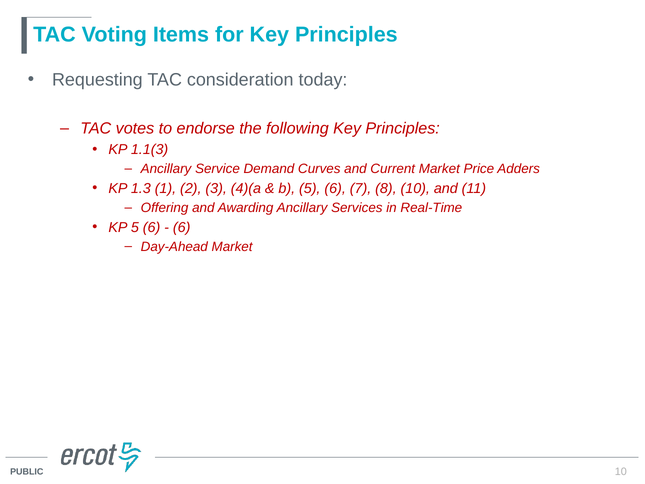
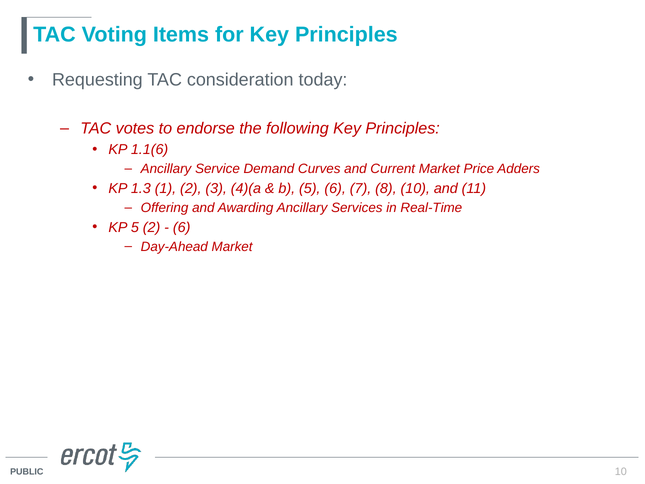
1.1(3: 1.1(3 -> 1.1(6 (150, 150)
KP 5 6: 6 -> 2 (152, 227)
